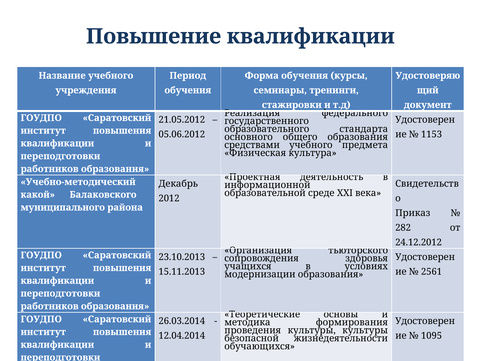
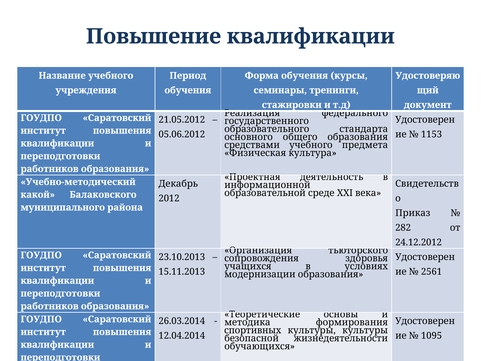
проведения: проведения -> спортивных (253, 330)
